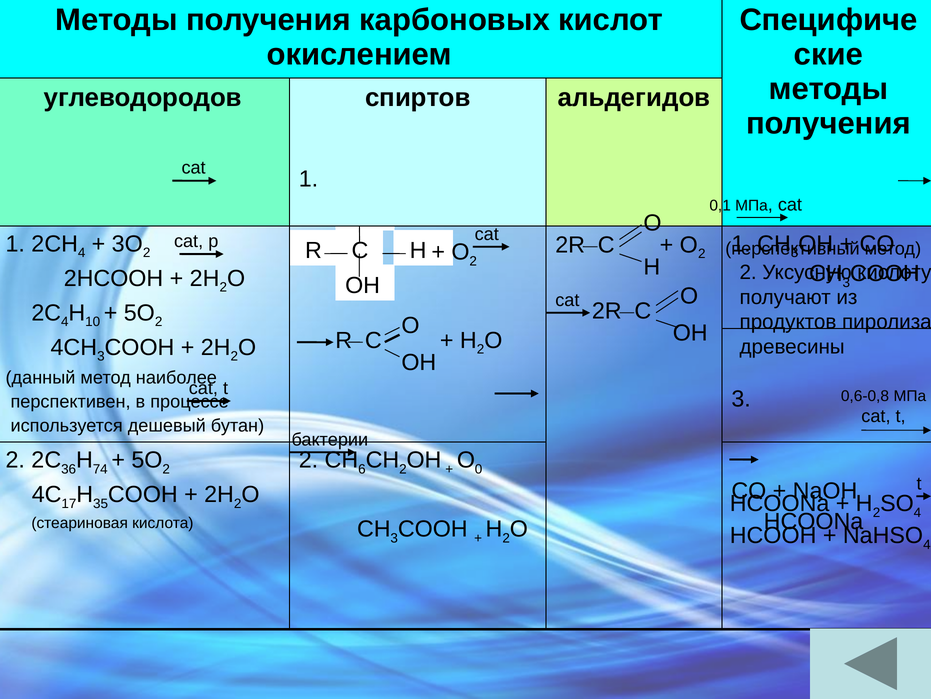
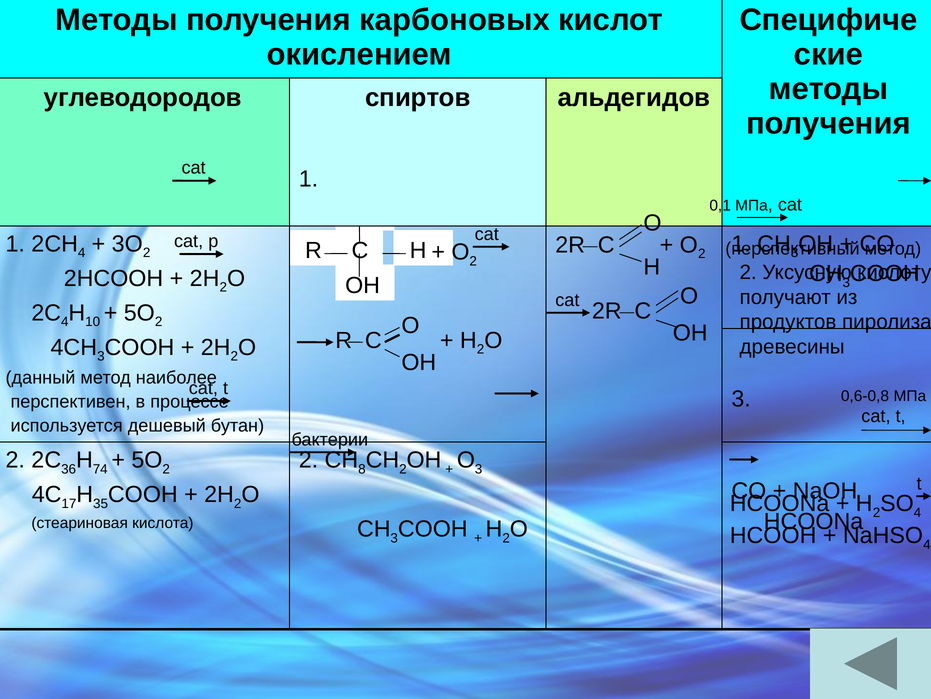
6: 6 -> 8 (362, 469)
O 0: 0 -> 3 (479, 469)
